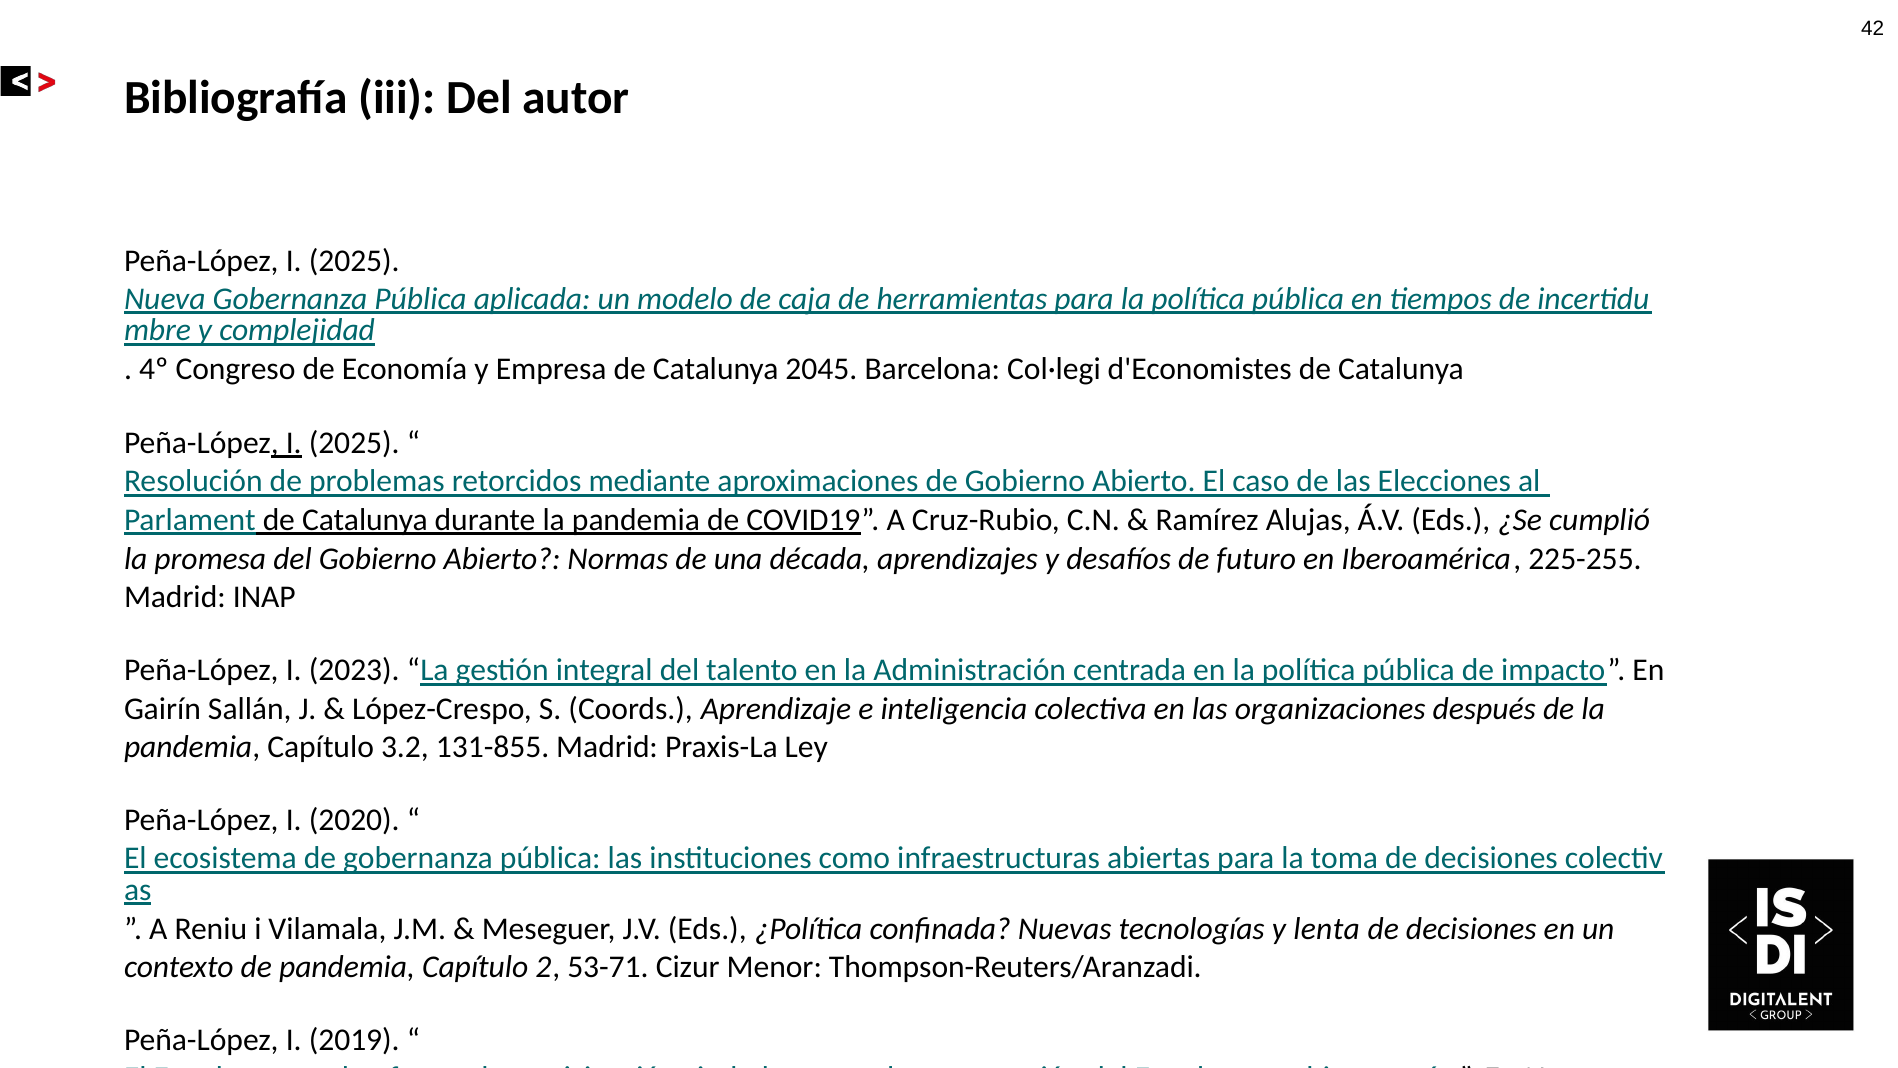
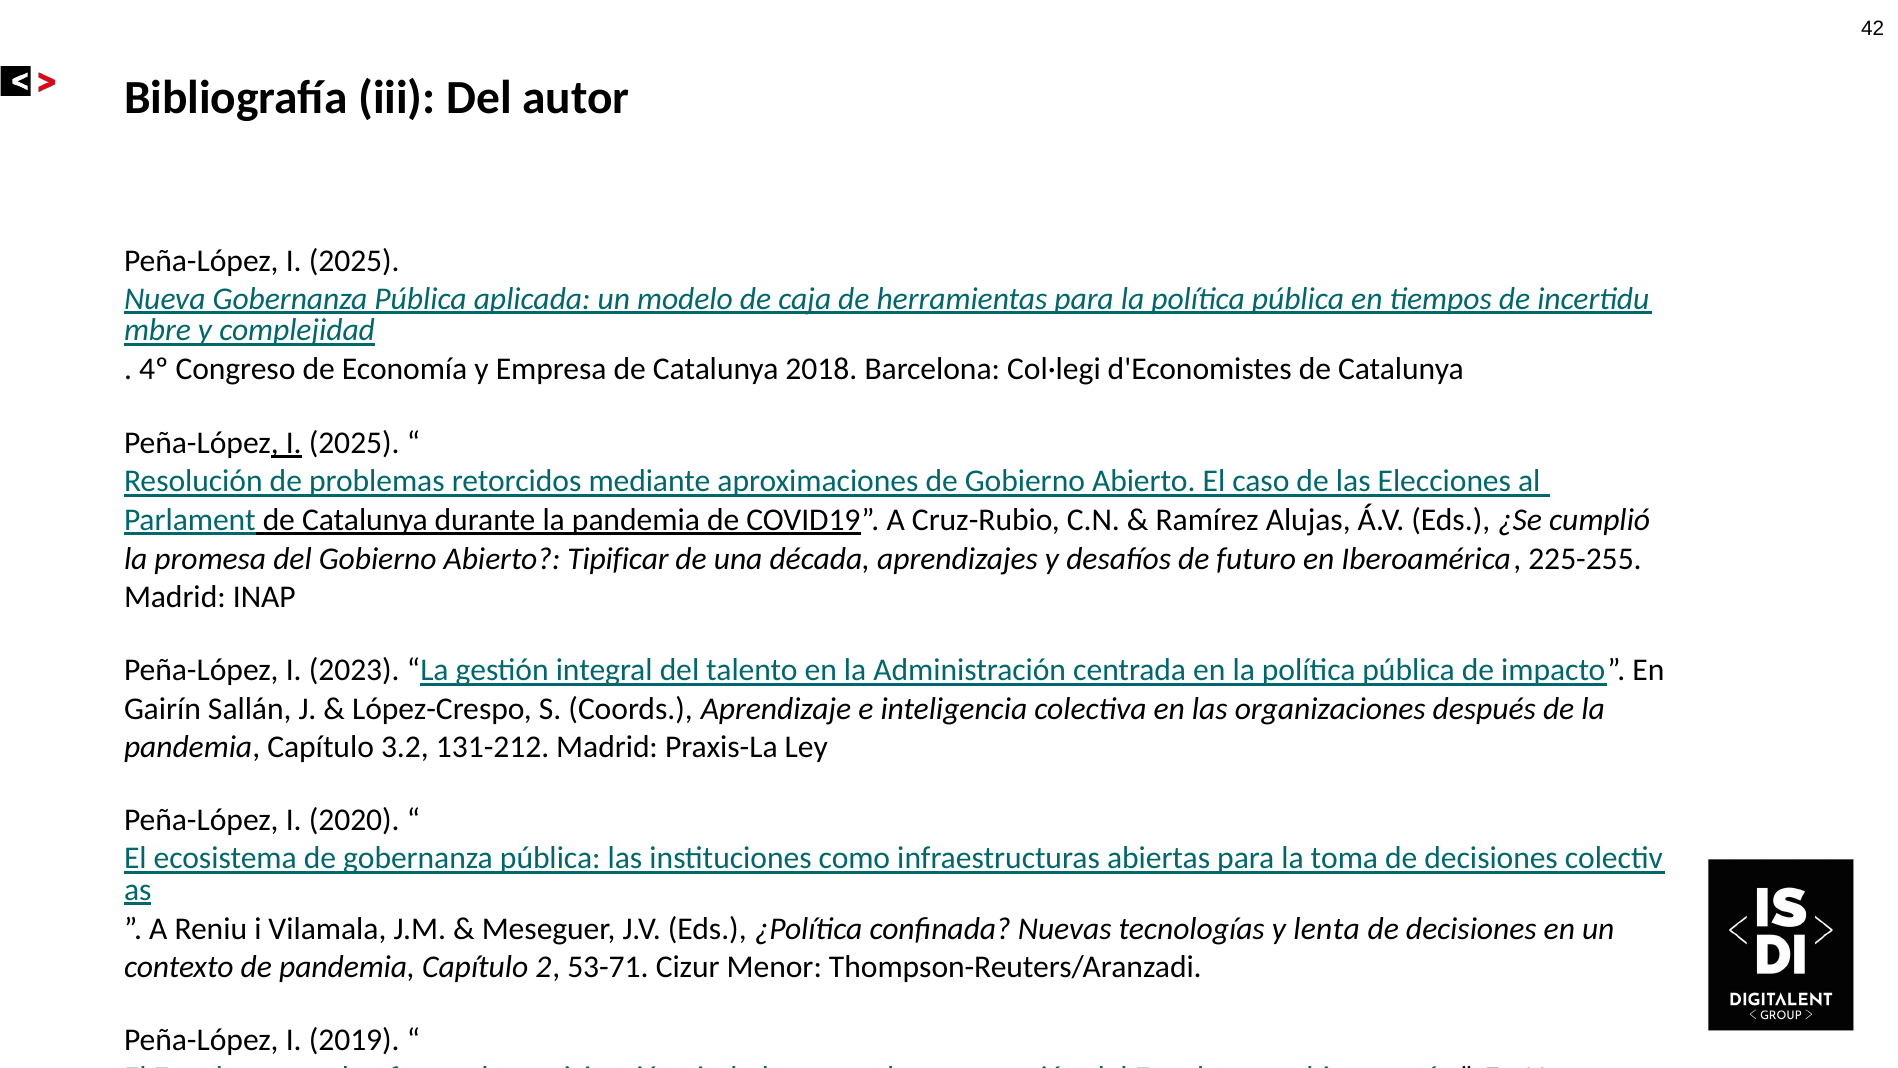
2045: 2045 -> 2018 (821, 369)
Normas: Normas -> Tipificar (618, 559)
131-855: 131-855 -> 131-212 (493, 747)
